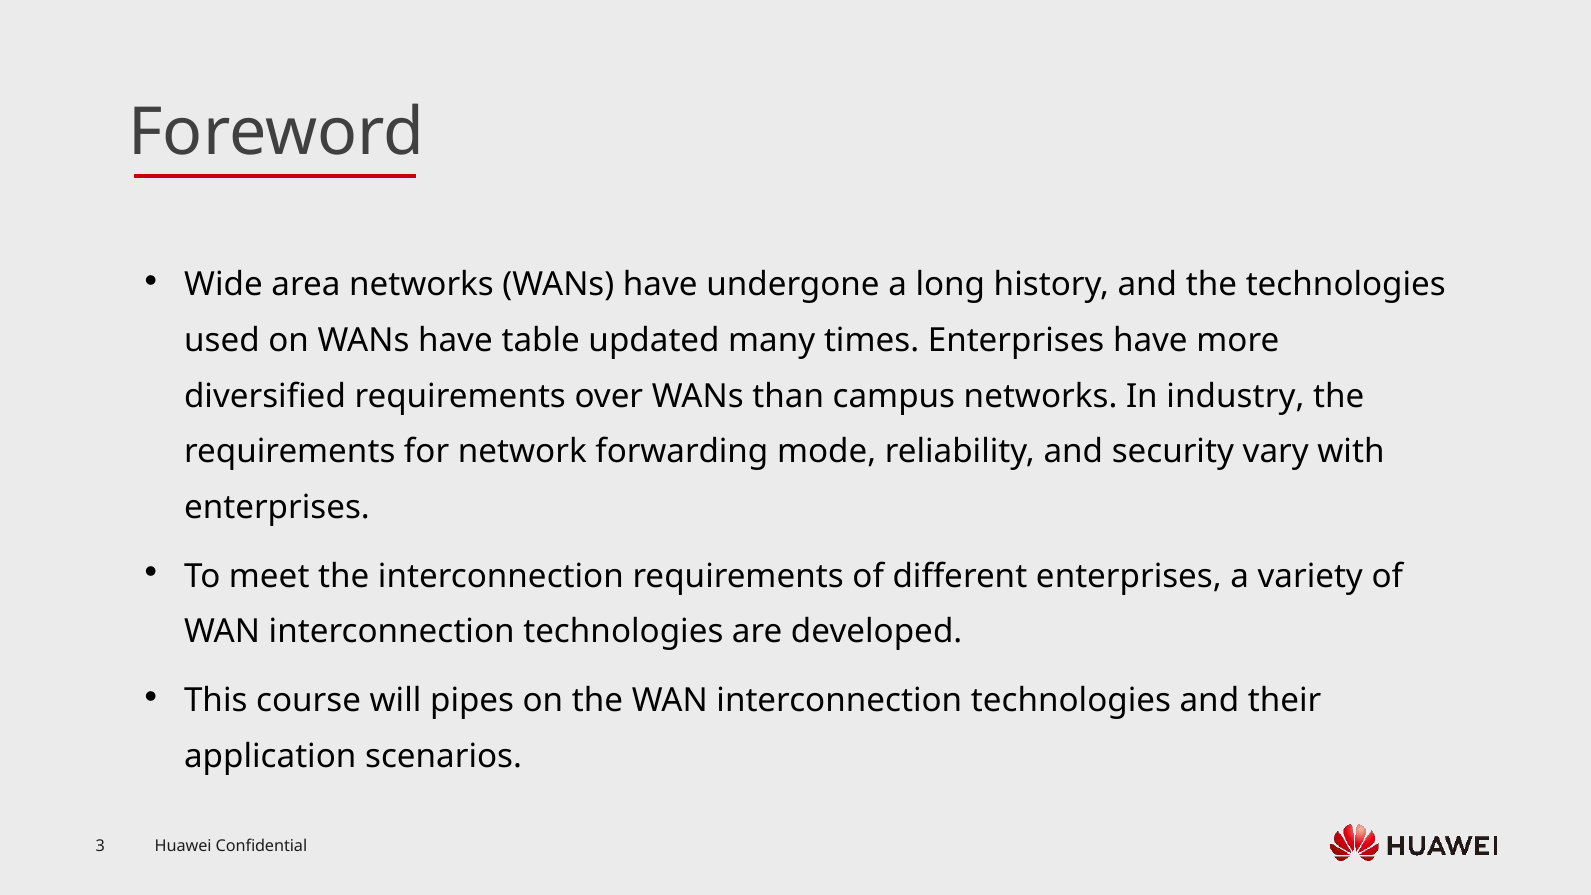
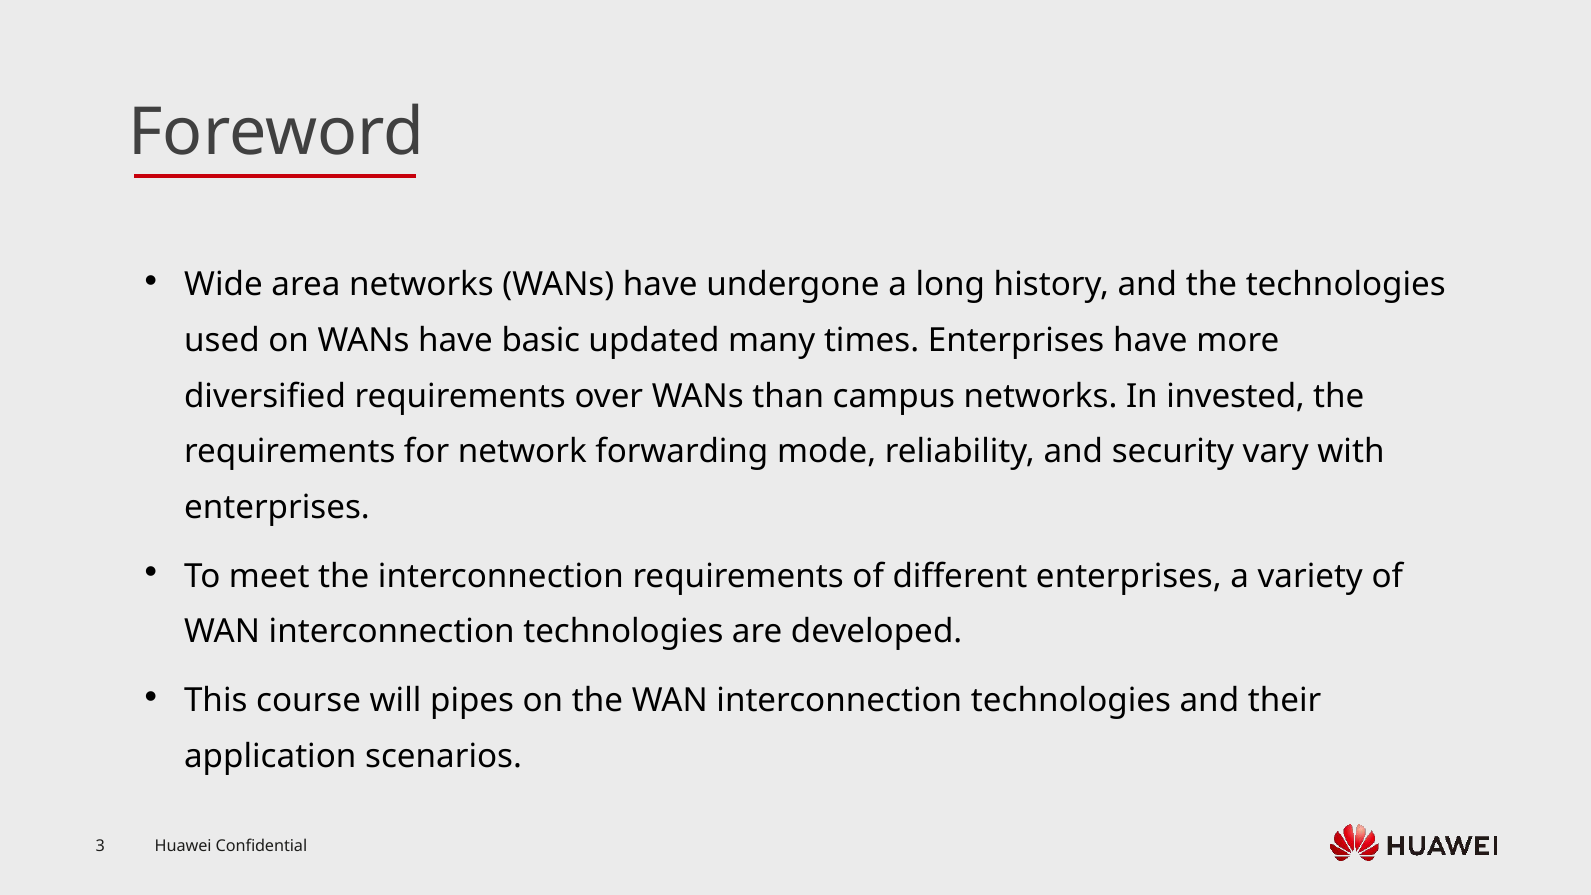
table: table -> basic (541, 340)
industry: industry -> invested (1236, 396)
